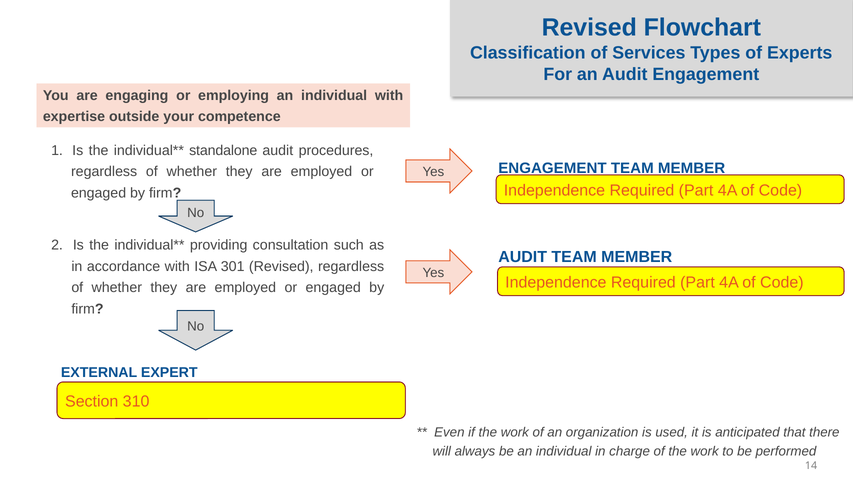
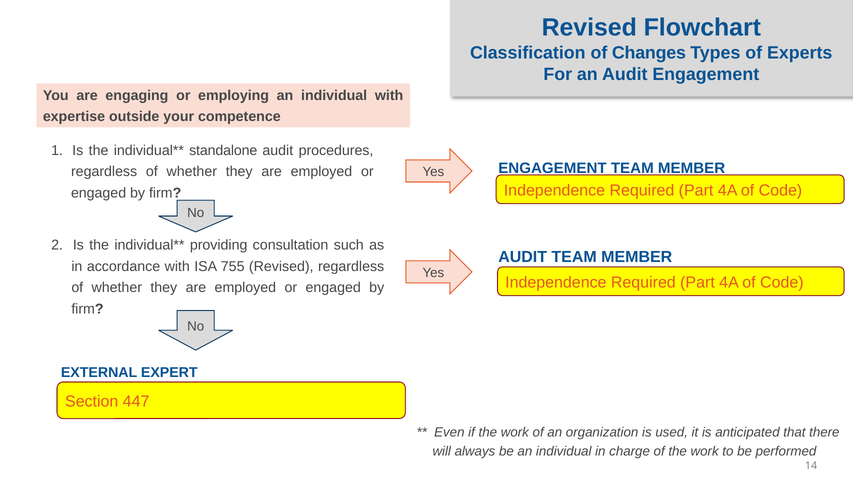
Services: Services -> Changes (649, 53)
301: 301 -> 755 (233, 266)
310: 310 -> 447 (136, 401)
